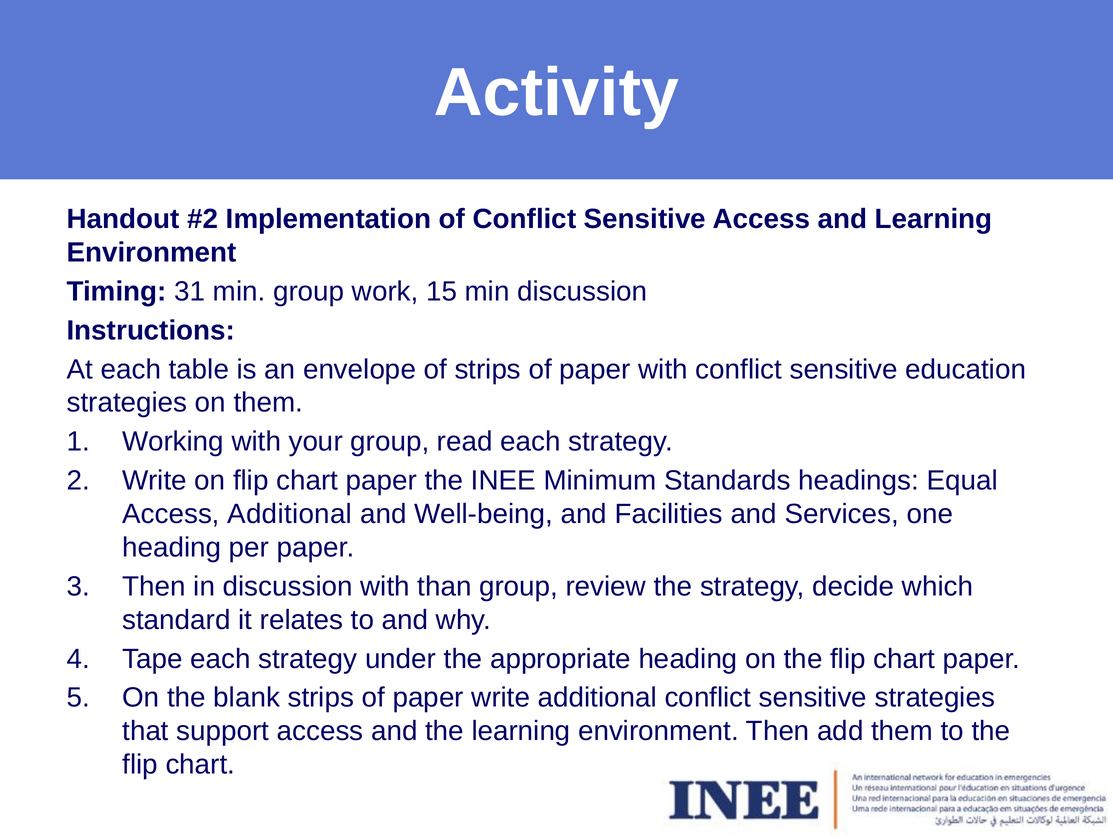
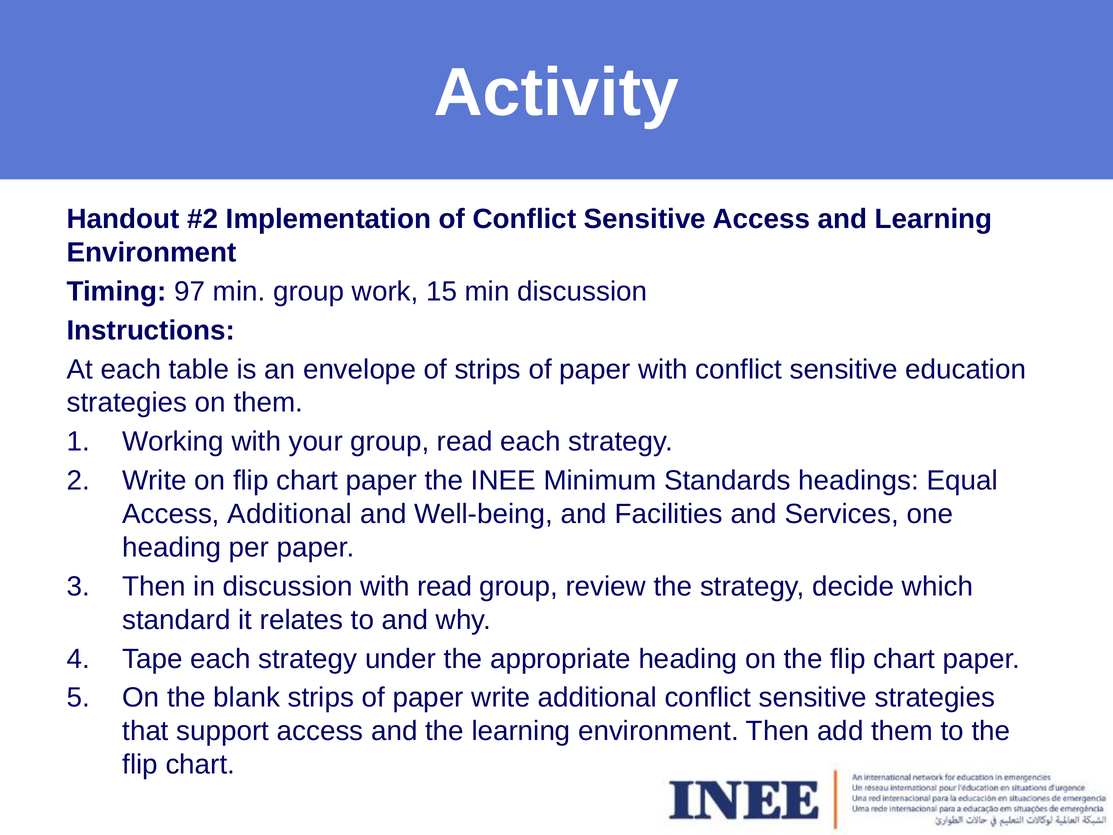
31: 31 -> 97 (190, 291)
with than: than -> read (445, 586)
